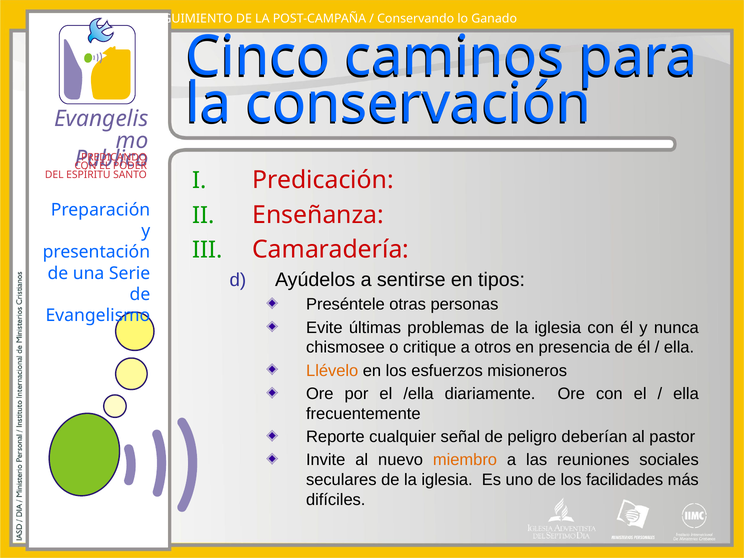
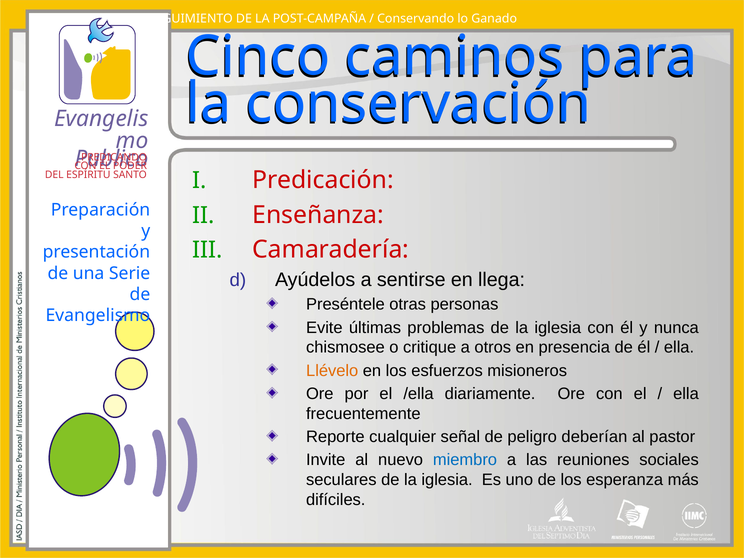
tipos: tipos -> llega (502, 280)
miembro colour: orange -> blue (465, 460)
facilidades: facilidades -> esperanza (625, 480)
